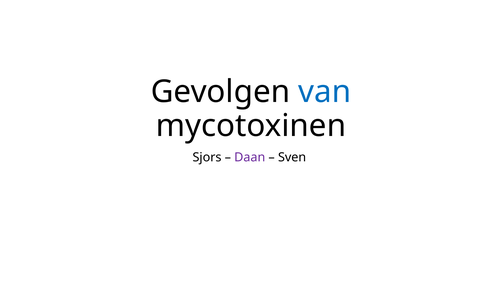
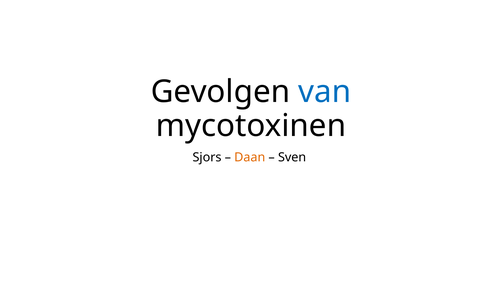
Daan colour: purple -> orange (250, 157)
